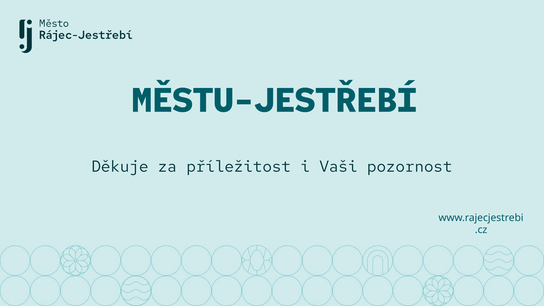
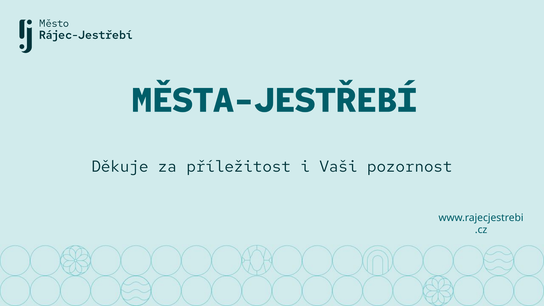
MĚSTU-JESTŘEBÍ: MĚSTU-JESTŘEBÍ -> MĚSTA-JESTŘEBÍ (274, 101)
